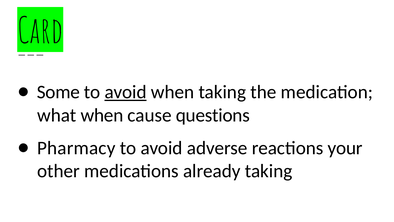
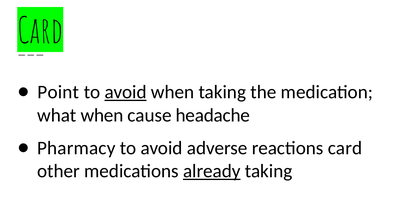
Some: Some -> Point (58, 92)
questions: questions -> headache (213, 115)
reactions your: your -> card (345, 148)
already underline: none -> present (212, 171)
